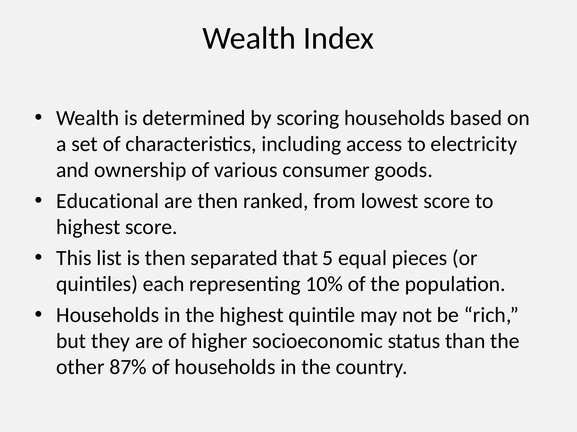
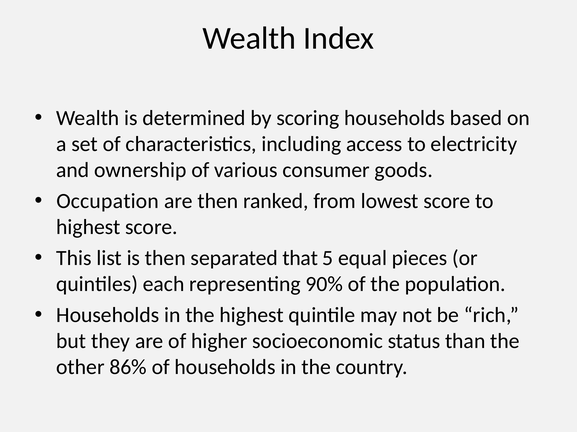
Educational: Educational -> Occupation (108, 201)
10%: 10% -> 90% (324, 285)
87%: 87% -> 86% (128, 368)
